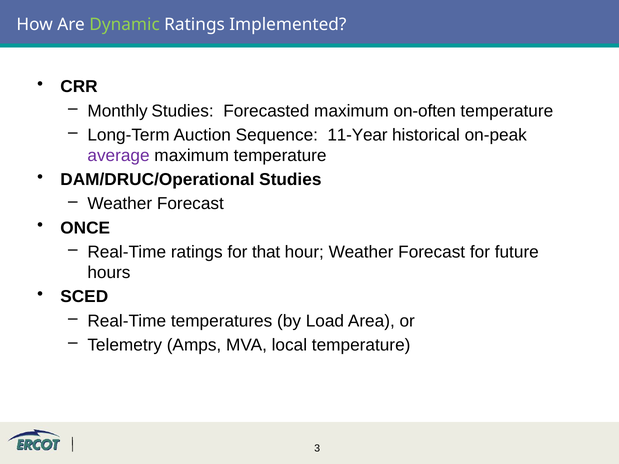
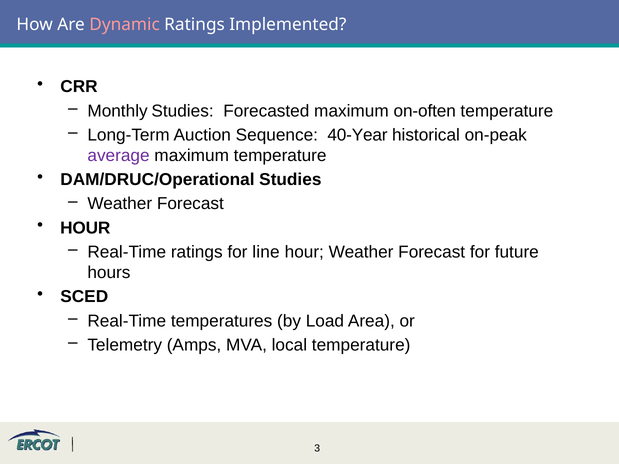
Dynamic colour: light green -> pink (125, 24)
11-Year: 11-Year -> 40-Year (357, 135)
ONCE: ONCE -> HOUR (85, 228)
that: that -> line (266, 252)
